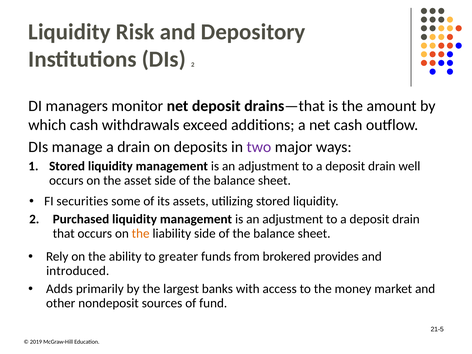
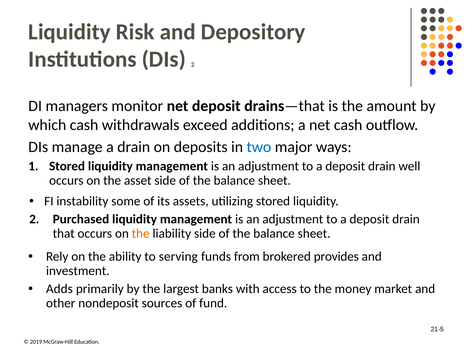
two colour: purple -> blue (259, 147)
securities: securities -> instability (82, 201)
greater: greater -> serving (178, 257)
introduced: introduced -> investment (78, 271)
